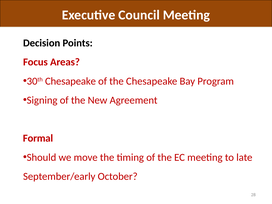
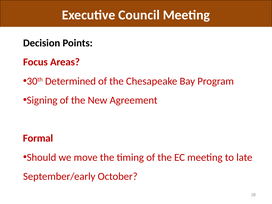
30th Chesapeake: Chesapeake -> Determined (70, 81)
